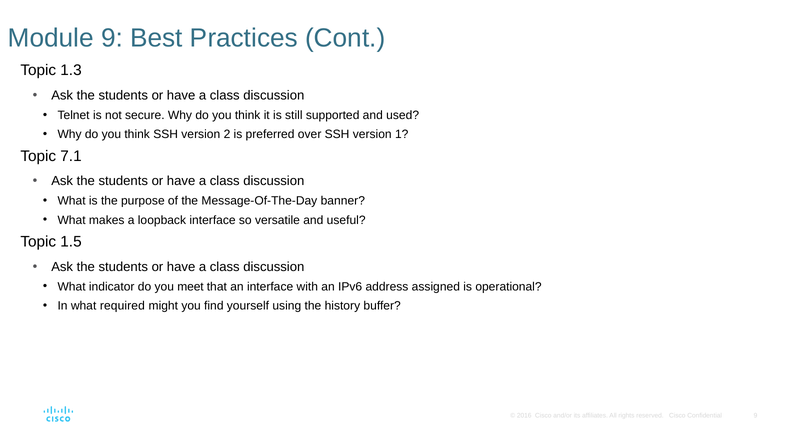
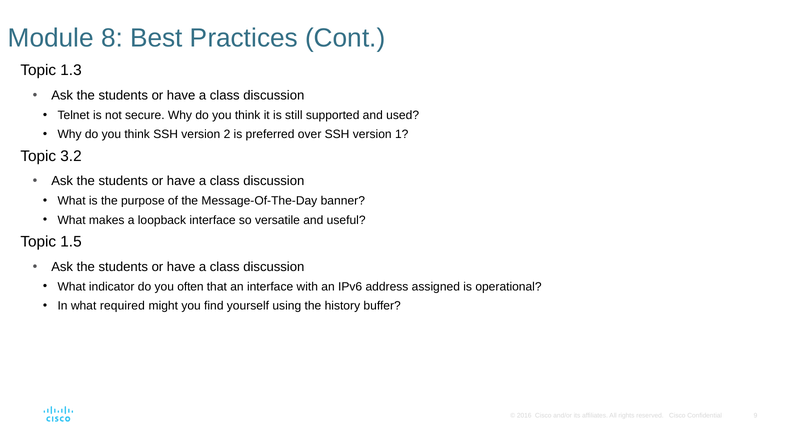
Module 9: 9 -> 8 (112, 38)
7.1: 7.1 -> 3.2 (71, 156)
meet: meet -> often (190, 286)
